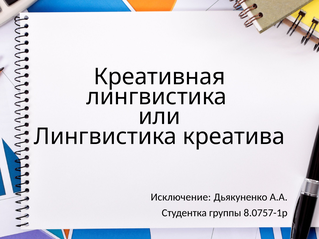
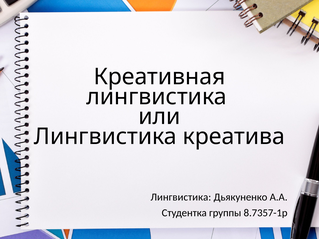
Исключение: Исключение -> Лингвистика (181, 197)
8.0757-1р: 8.0757-1р -> 8.7357-1р (266, 213)
